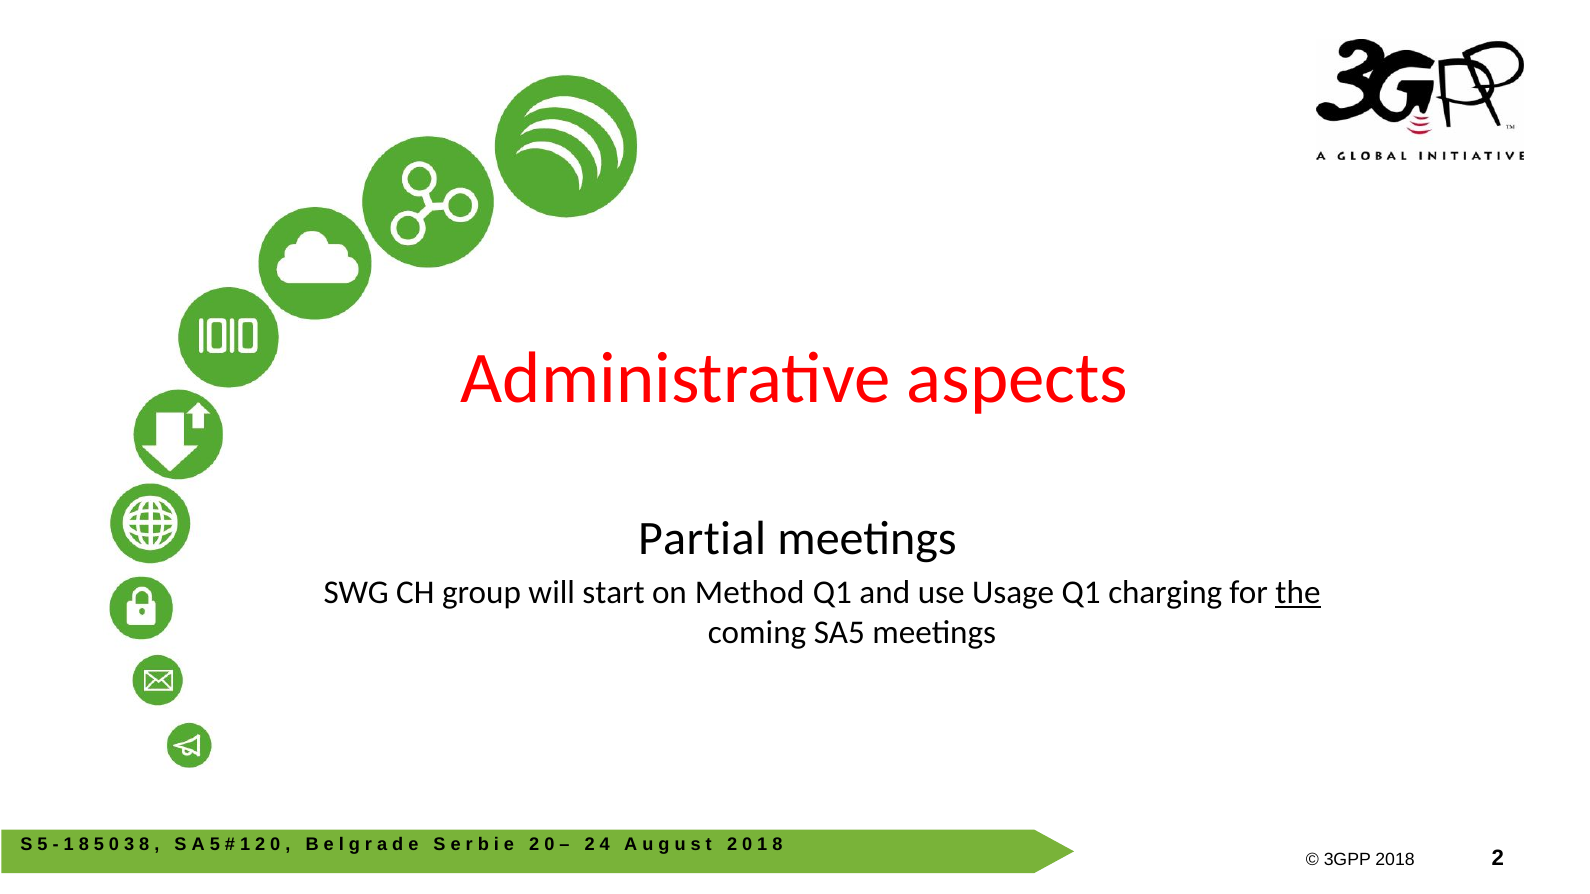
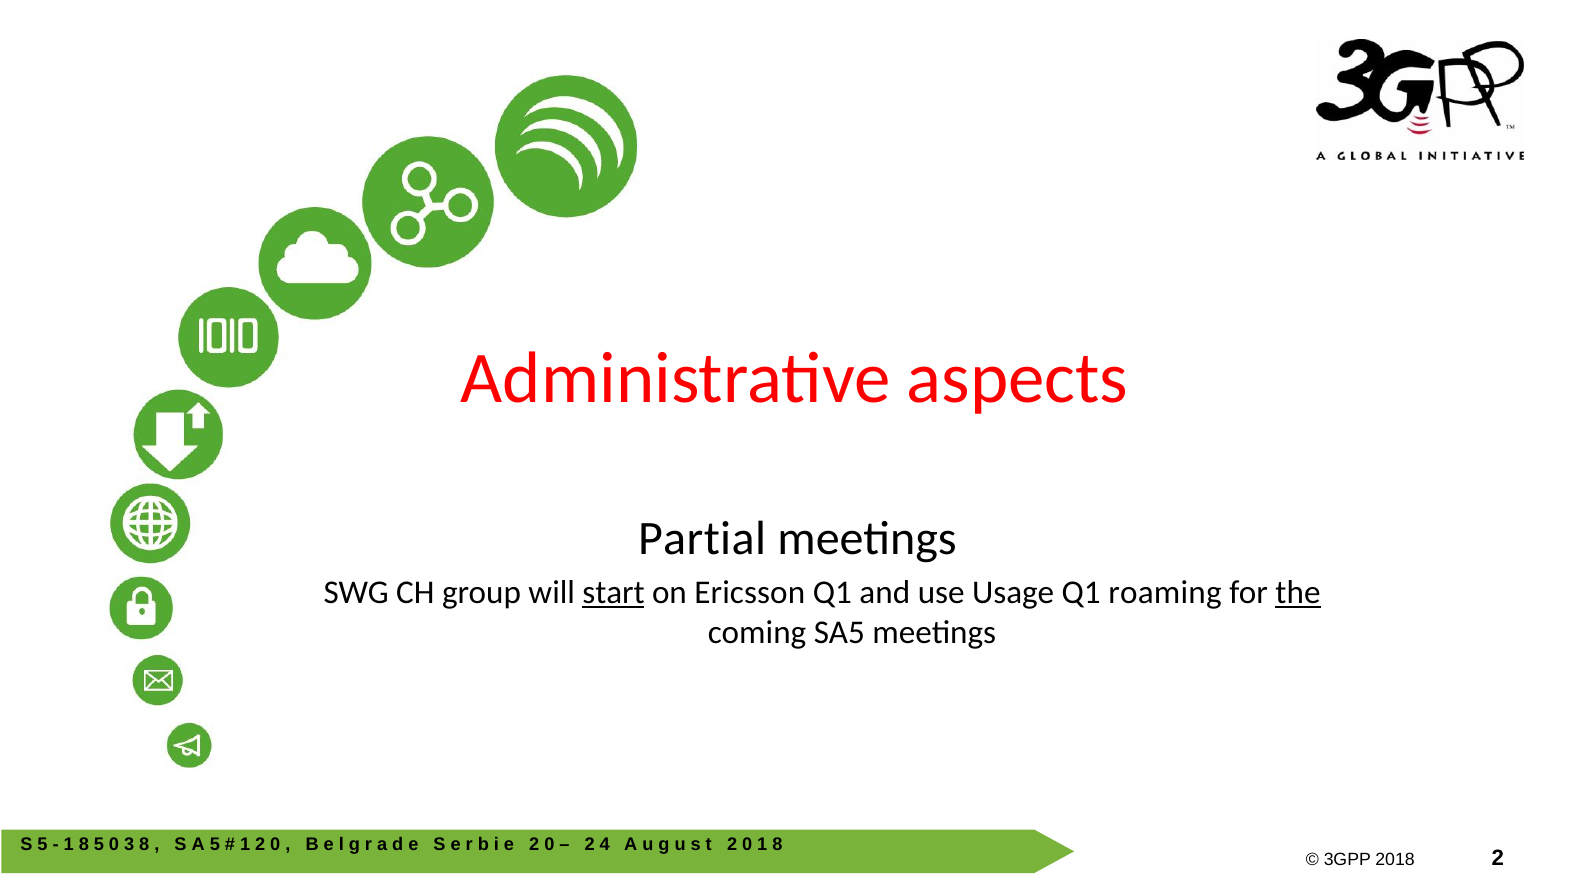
start underline: none -> present (614, 593)
Method: Method -> Ericsson (750, 593)
charging: charging -> roaming (1165, 593)
